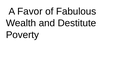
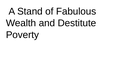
Favor: Favor -> Stand (30, 11)
